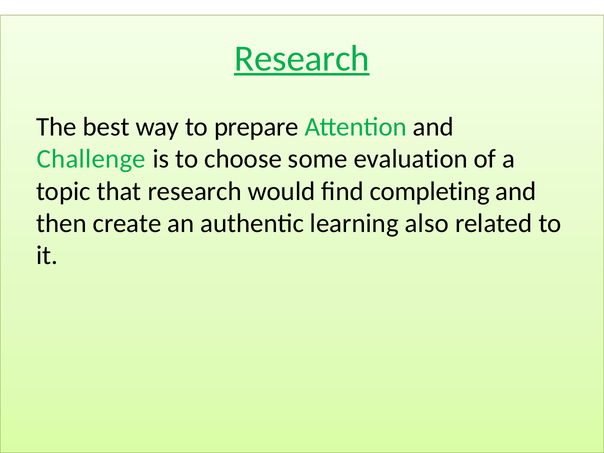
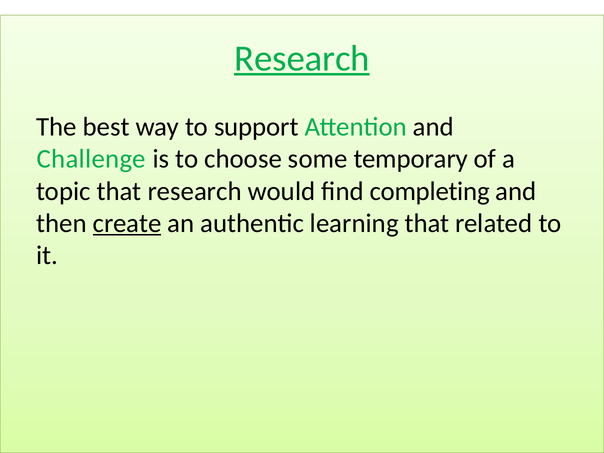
prepare: prepare -> support (256, 127)
evaluation: evaluation -> temporary (411, 159)
create underline: none -> present (127, 223)
learning also: also -> that (427, 223)
